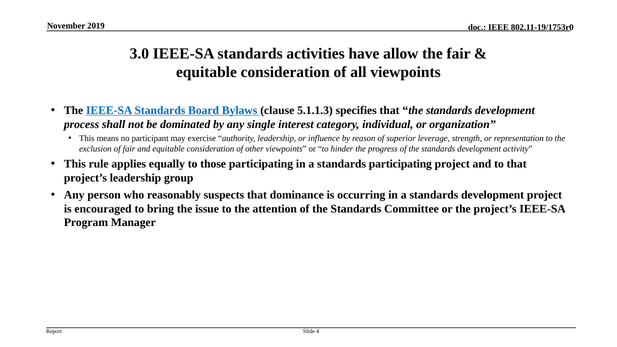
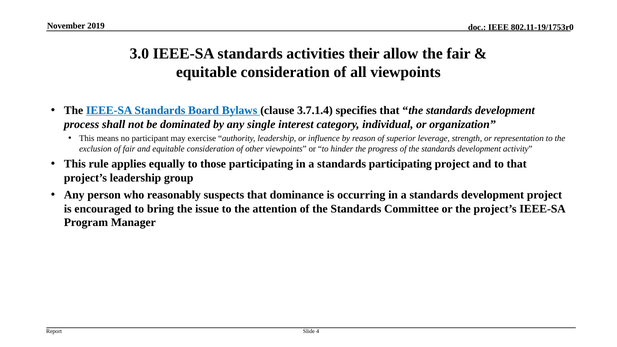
have: have -> their (364, 53)
5.1.1.3: 5.1.1.3 -> 3.7.1.4 (315, 110)
